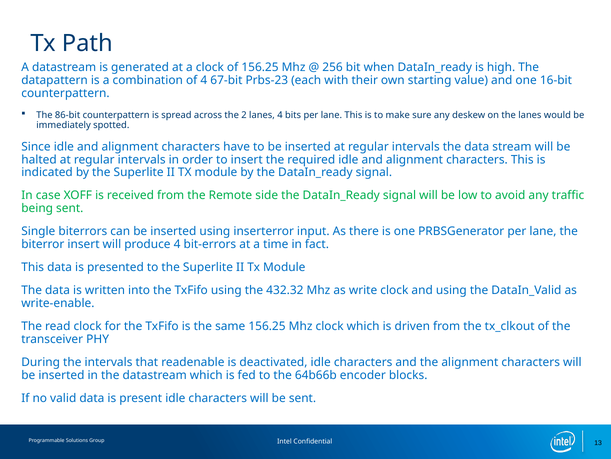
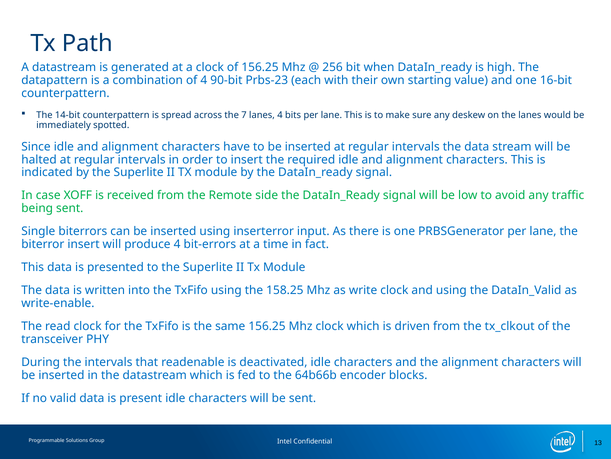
67-bit: 67-bit -> 90-bit (226, 80)
86-bit: 86-bit -> 14-bit (68, 115)
2: 2 -> 7 (244, 115)
432.32: 432.32 -> 158.25 (285, 290)
